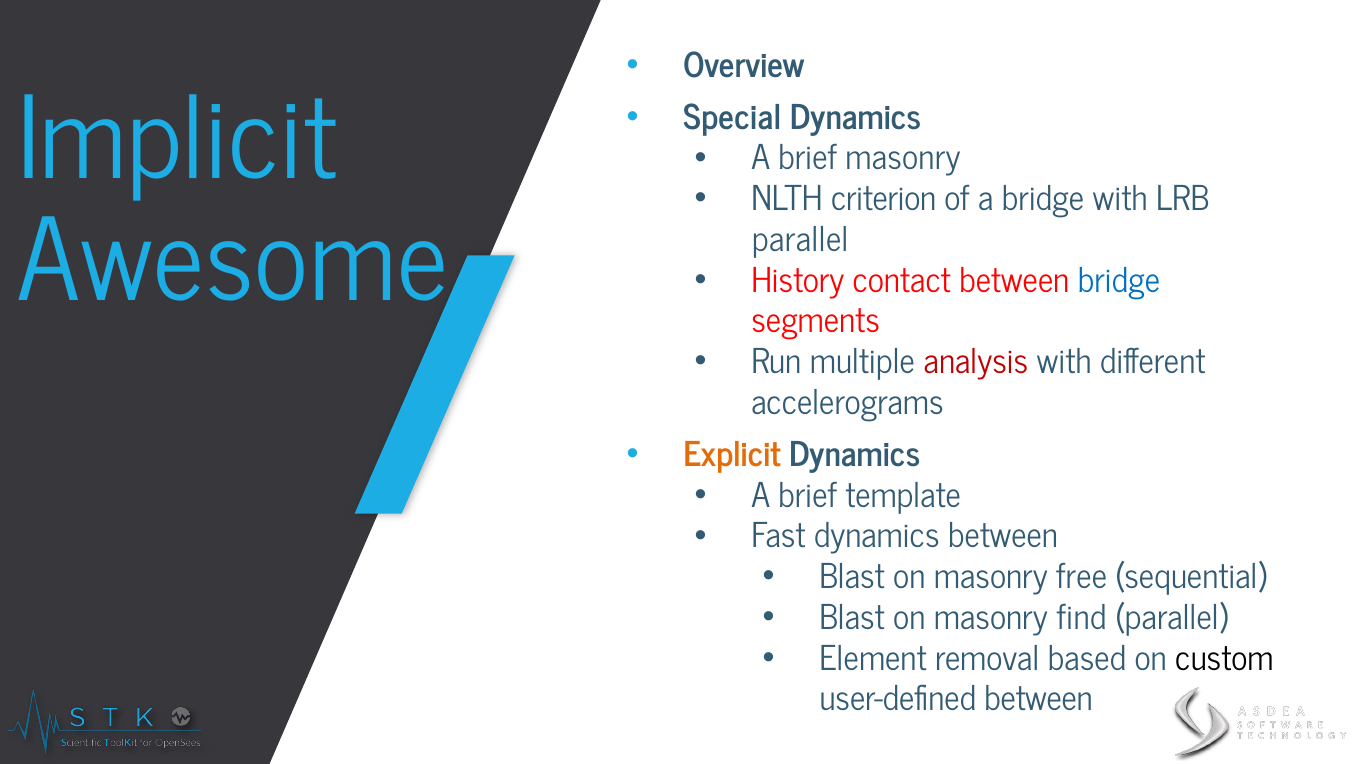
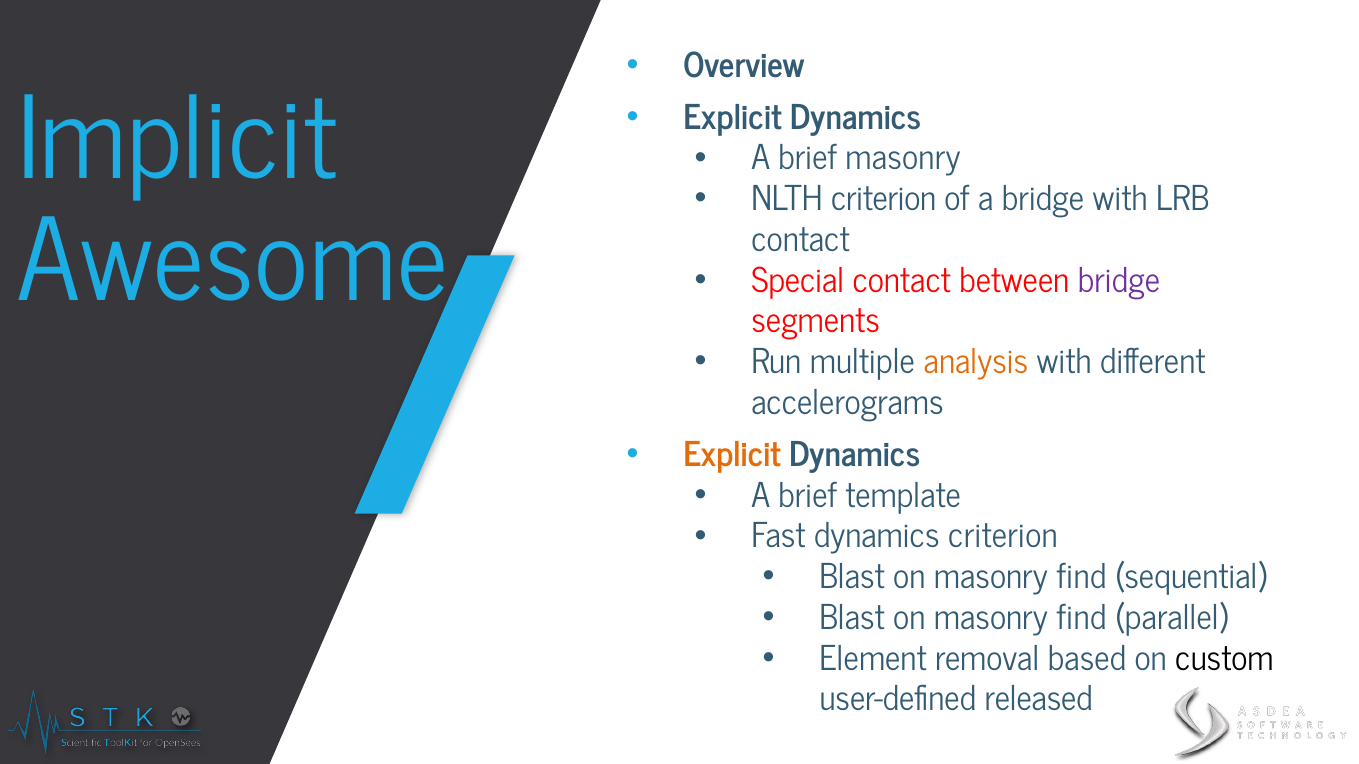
Special: Special -> Explicit (732, 118)
parallel: parallel -> contact (800, 240)
History: History -> Special (798, 281)
bridge colour: blue -> purple (1119, 281)
analysis colour: red -> orange (976, 363)
dynamics between: between -> criterion (1003, 537)
free: free -> find (1082, 578)
user-defined between: between -> released (1039, 700)
